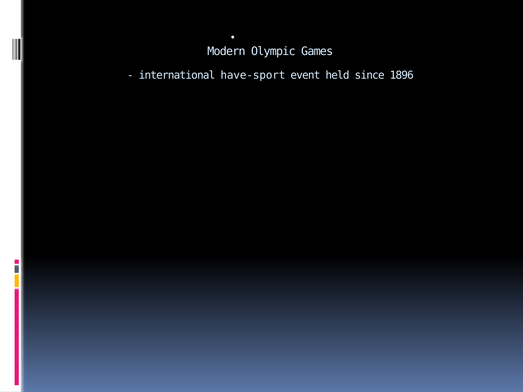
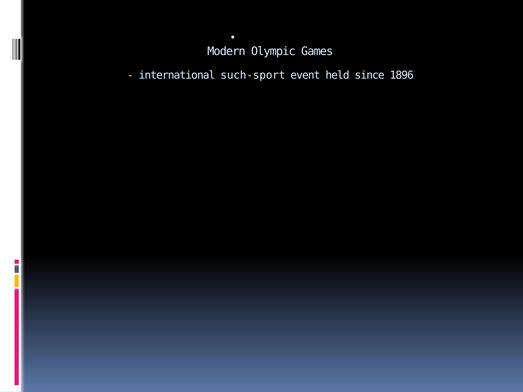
have-sport: have-sport -> such-sport (253, 75)
